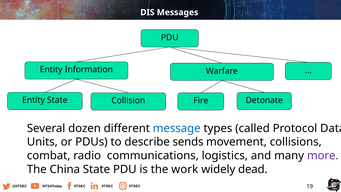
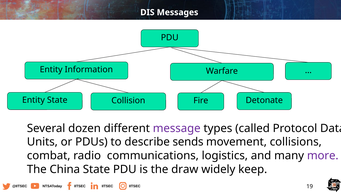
message colour: blue -> purple (177, 128)
work: work -> draw (185, 169)
dead: dead -> keep (253, 169)
